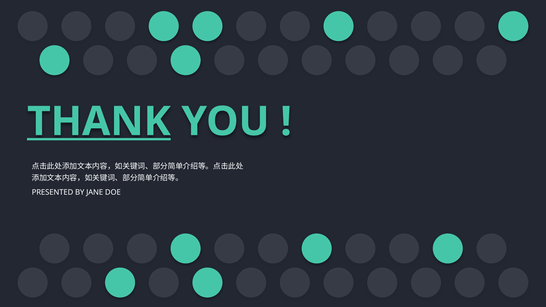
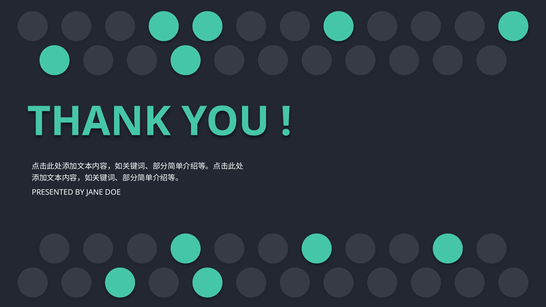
THANK underline: present -> none (99, 122)
